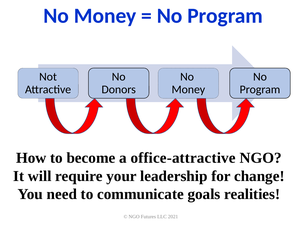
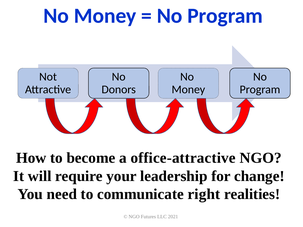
goals: goals -> right (204, 194)
